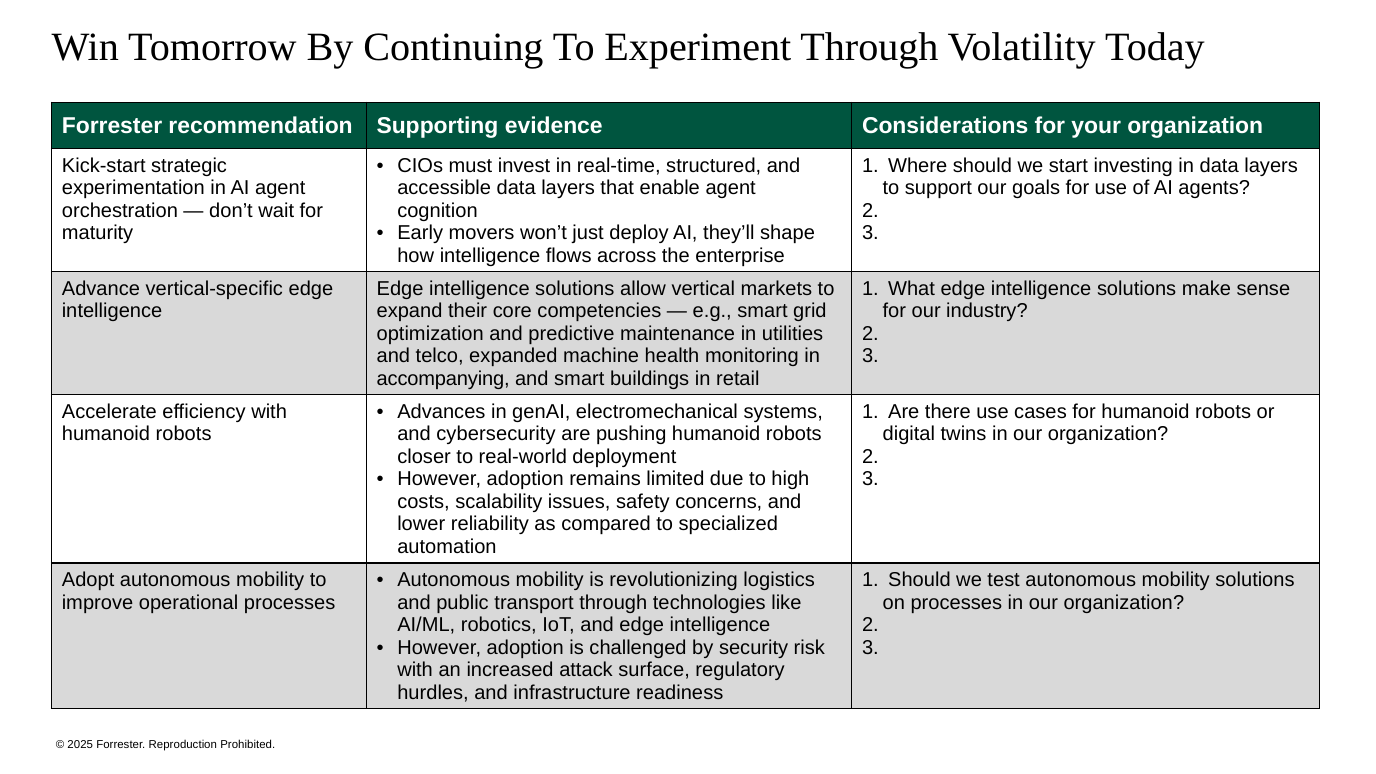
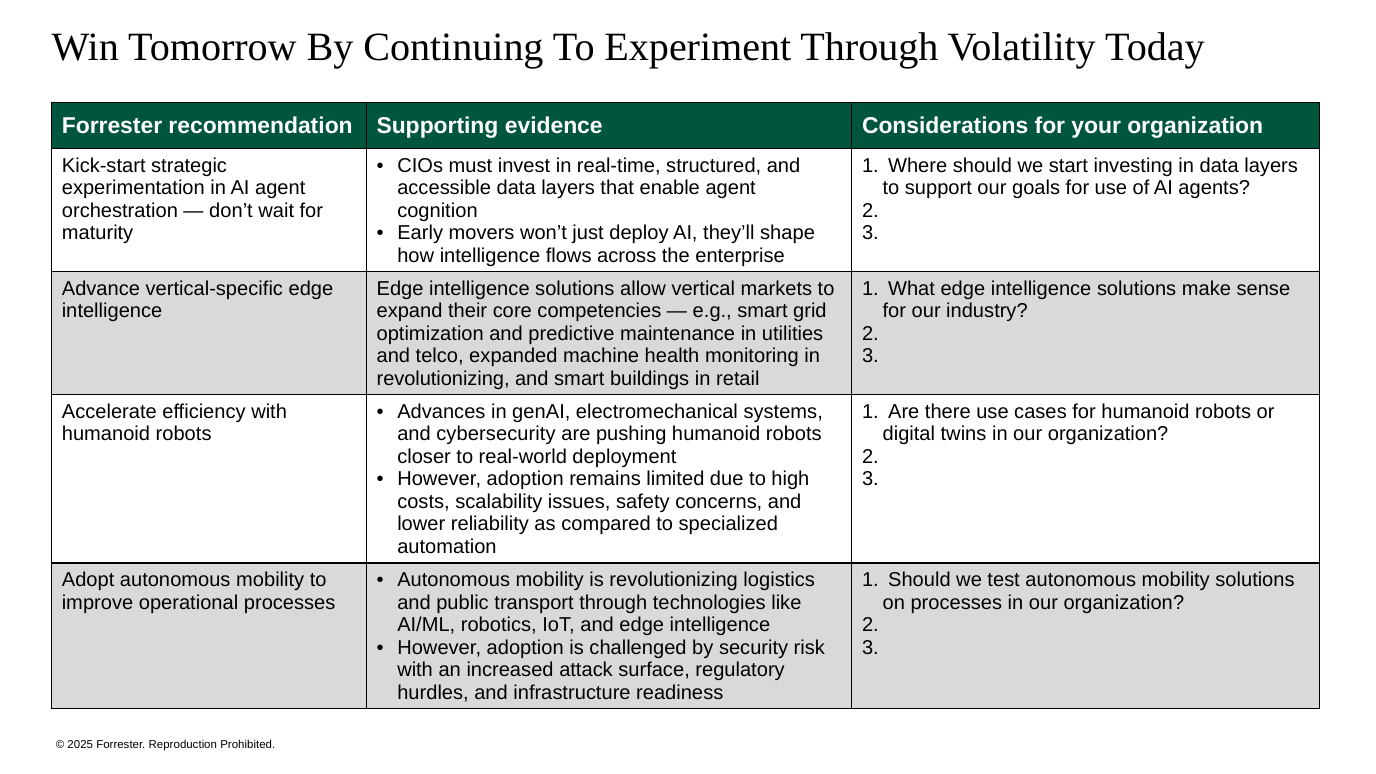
accompanying: accompanying -> revolutionizing (443, 379)
